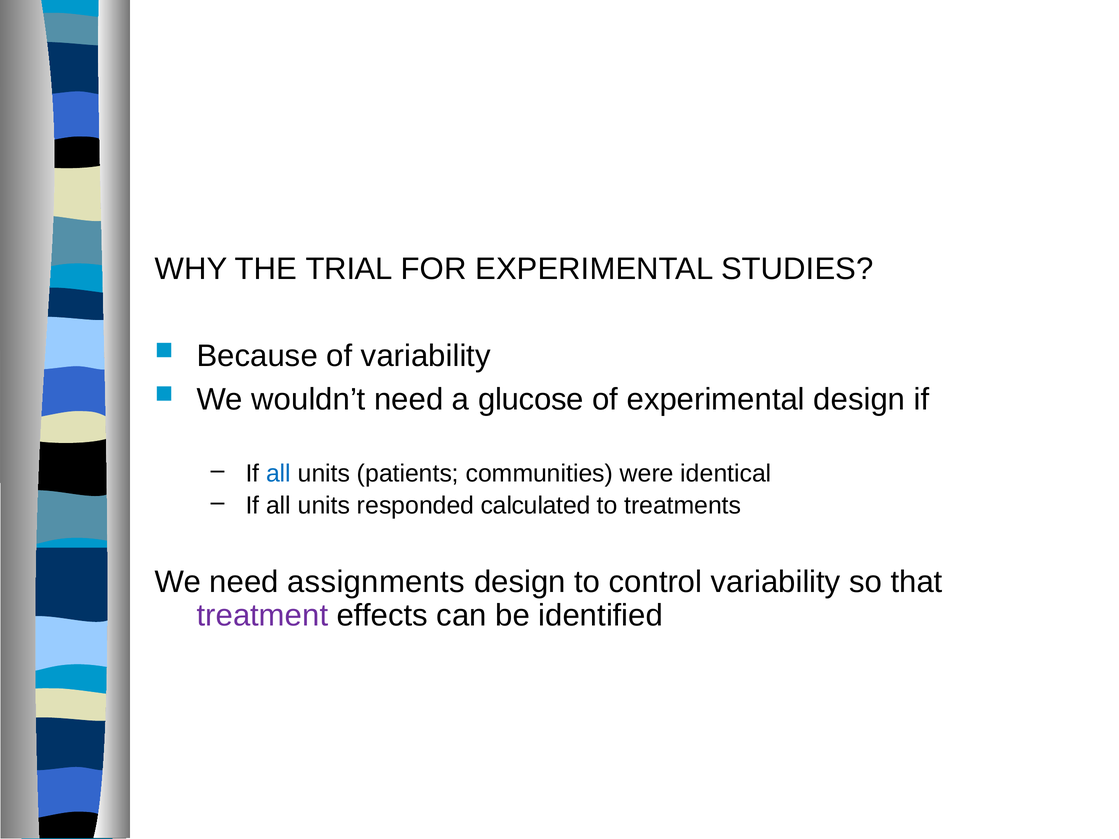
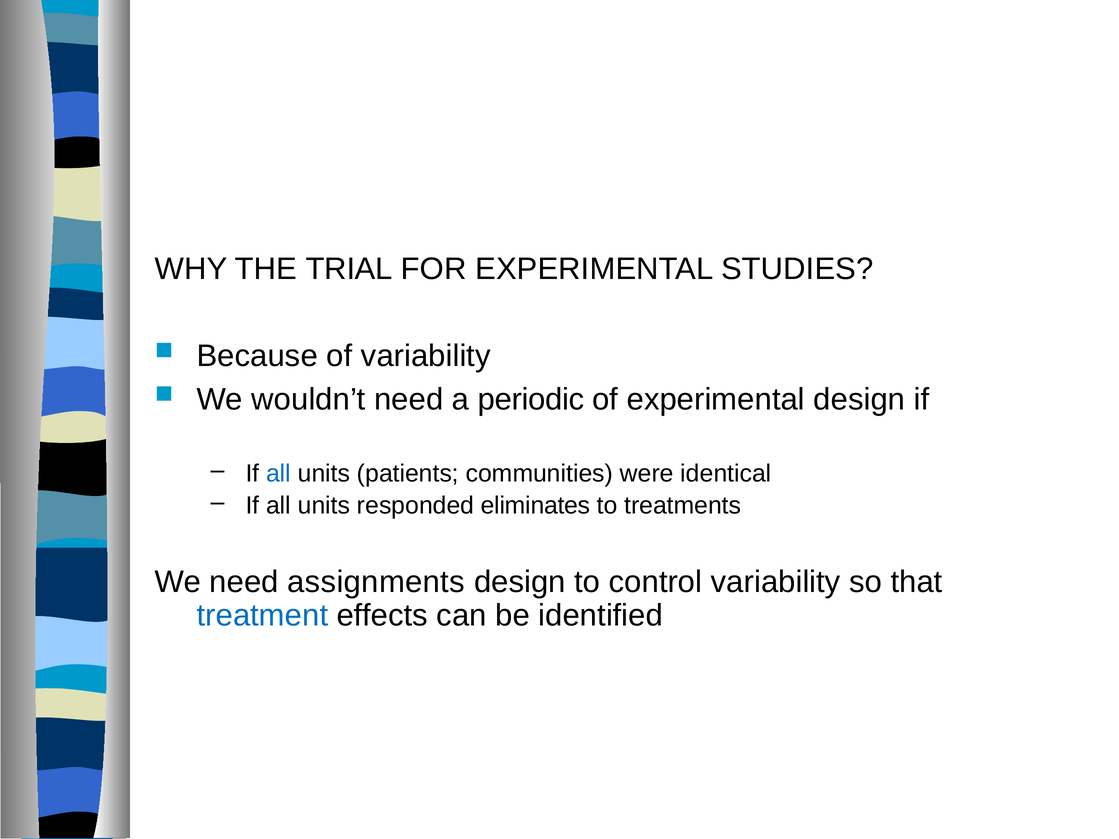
glucose: glucose -> periodic (531, 399)
calculated: calculated -> eliminates (536, 506)
treatment colour: purple -> blue (262, 615)
